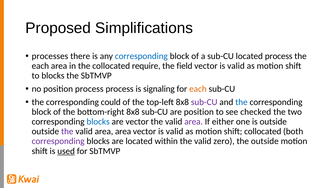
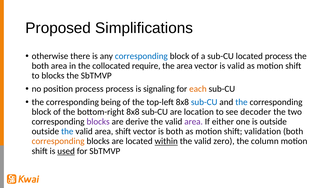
processes: processes -> otherwise (50, 56)
each: each -> both (40, 66)
the field: field -> area (185, 66)
could: could -> being (111, 102)
sub-CU colour: purple -> blue (204, 102)
are position: position -> location (199, 112)
checked: checked -> decoder (256, 112)
blocks colour: blue -> purple (98, 122)
are vector: vector -> derive (137, 122)
the colour: purple -> blue (67, 131)
area area: area -> shift (123, 131)
valid: valid -> both (175, 131)
shift collocated: collocated -> validation (263, 131)
corresponding colour: purple -> orange (58, 141)
within underline: none -> present (166, 141)
the outside: outside -> column (265, 141)
